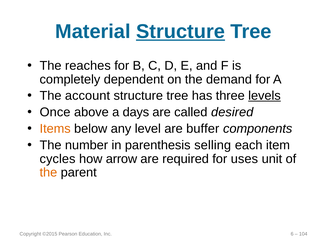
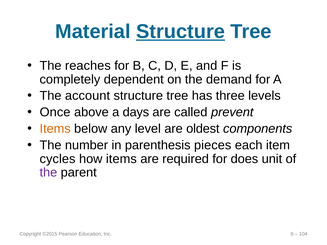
levels underline: present -> none (264, 96)
desired: desired -> prevent (232, 112)
buffer: buffer -> oldest (203, 129)
selling: selling -> pieces (213, 145)
how arrow: arrow -> items (121, 159)
uses: uses -> does (244, 159)
the colour: orange -> purple (48, 173)
